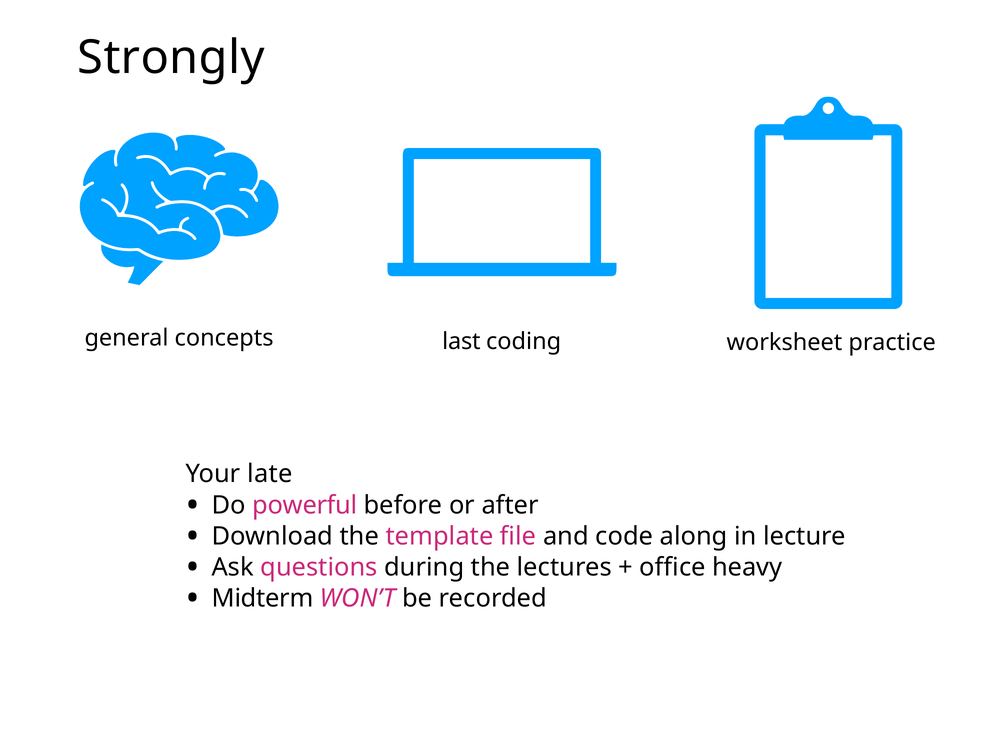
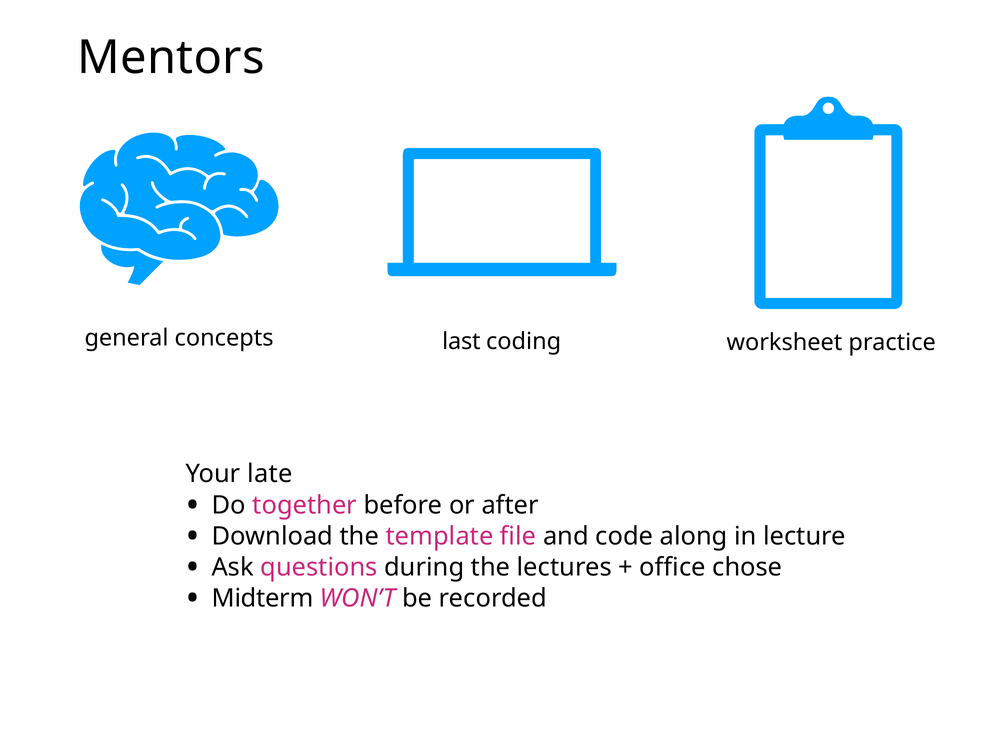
Strongly: Strongly -> Mentors (171, 58)
powerful: powerful -> together (305, 505)
heavy: heavy -> chose (747, 567)
